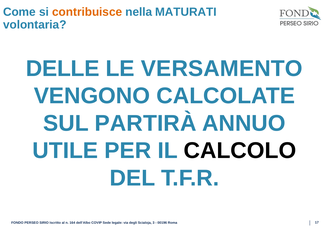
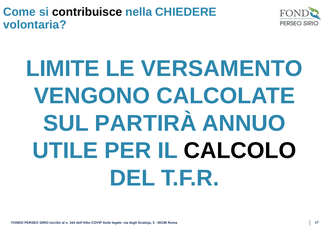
contribuisce colour: orange -> black (87, 12)
MATURATI: MATURATI -> CHIEDERE (186, 12)
DELLE: DELLE -> LIMITE (63, 68)
